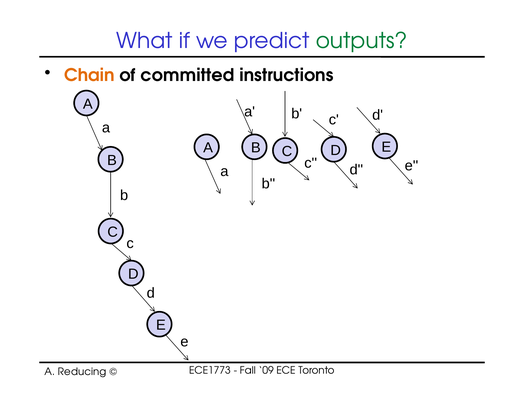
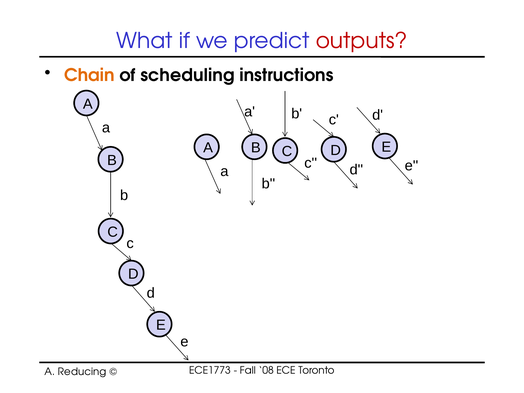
outputs colour: green -> red (362, 41)
committed: committed -> scheduling (187, 75)
09: 09 -> 08 (266, 371)
